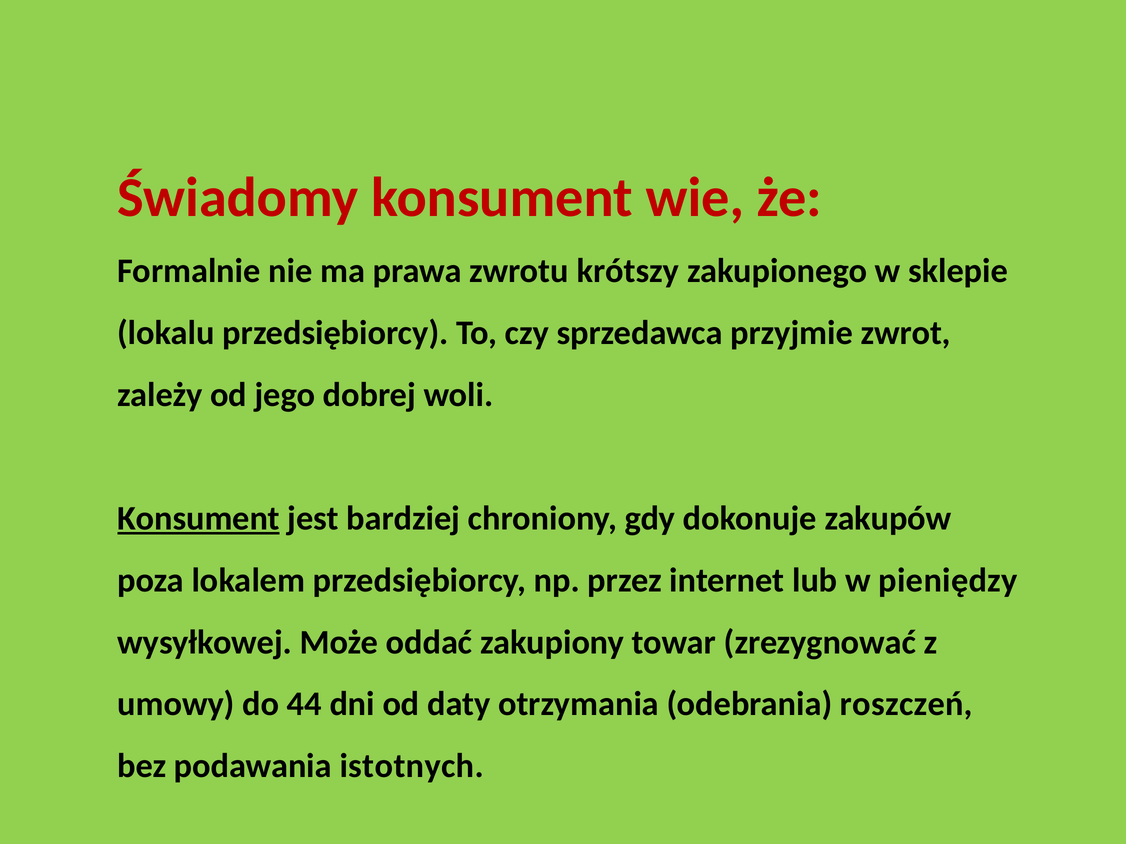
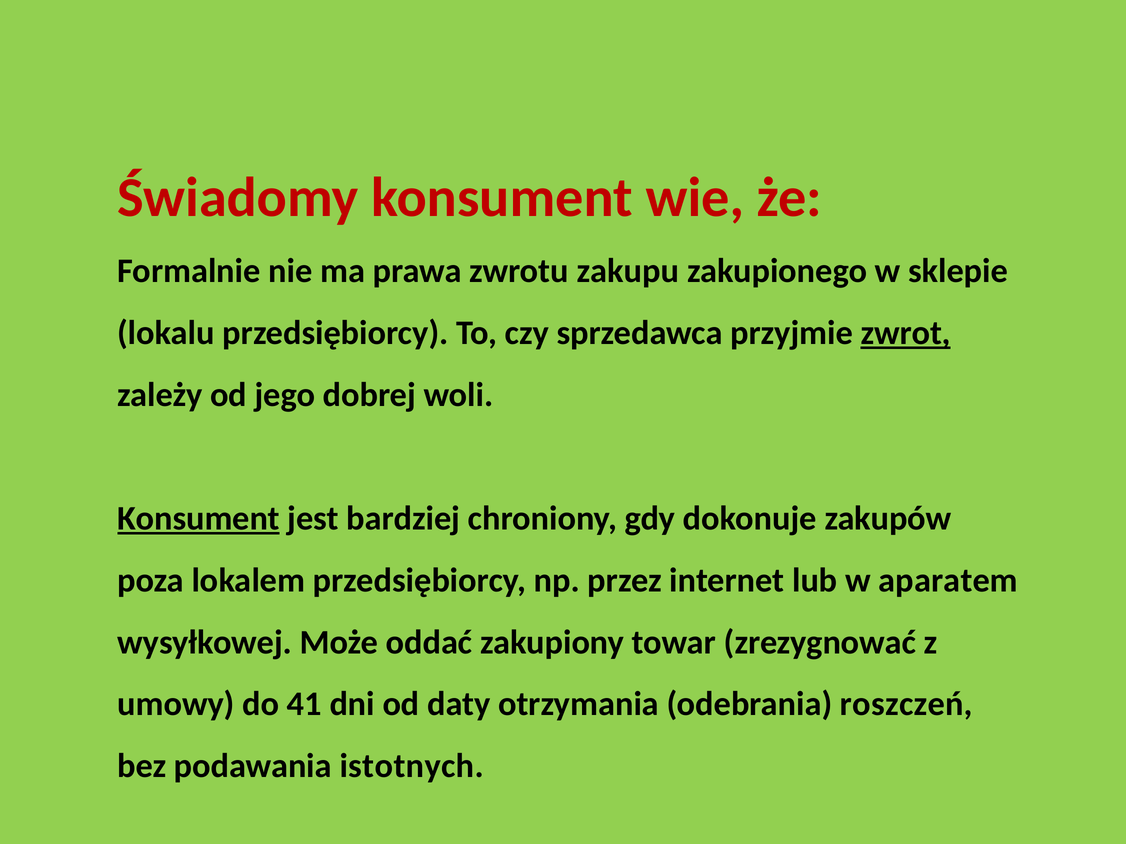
krótszy: krótszy -> zakupu (628, 271)
zwrot underline: none -> present (906, 333)
pieniędzy: pieniędzy -> aparatem (948, 581)
44: 44 -> 41 (304, 704)
